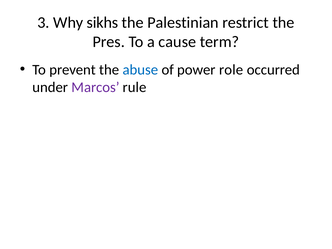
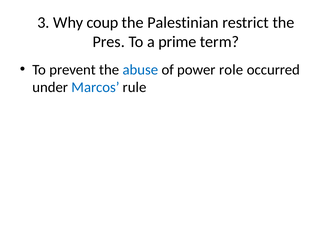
sikhs: sikhs -> coup (102, 22)
cause: cause -> prime (177, 42)
Marcos colour: purple -> blue (95, 87)
